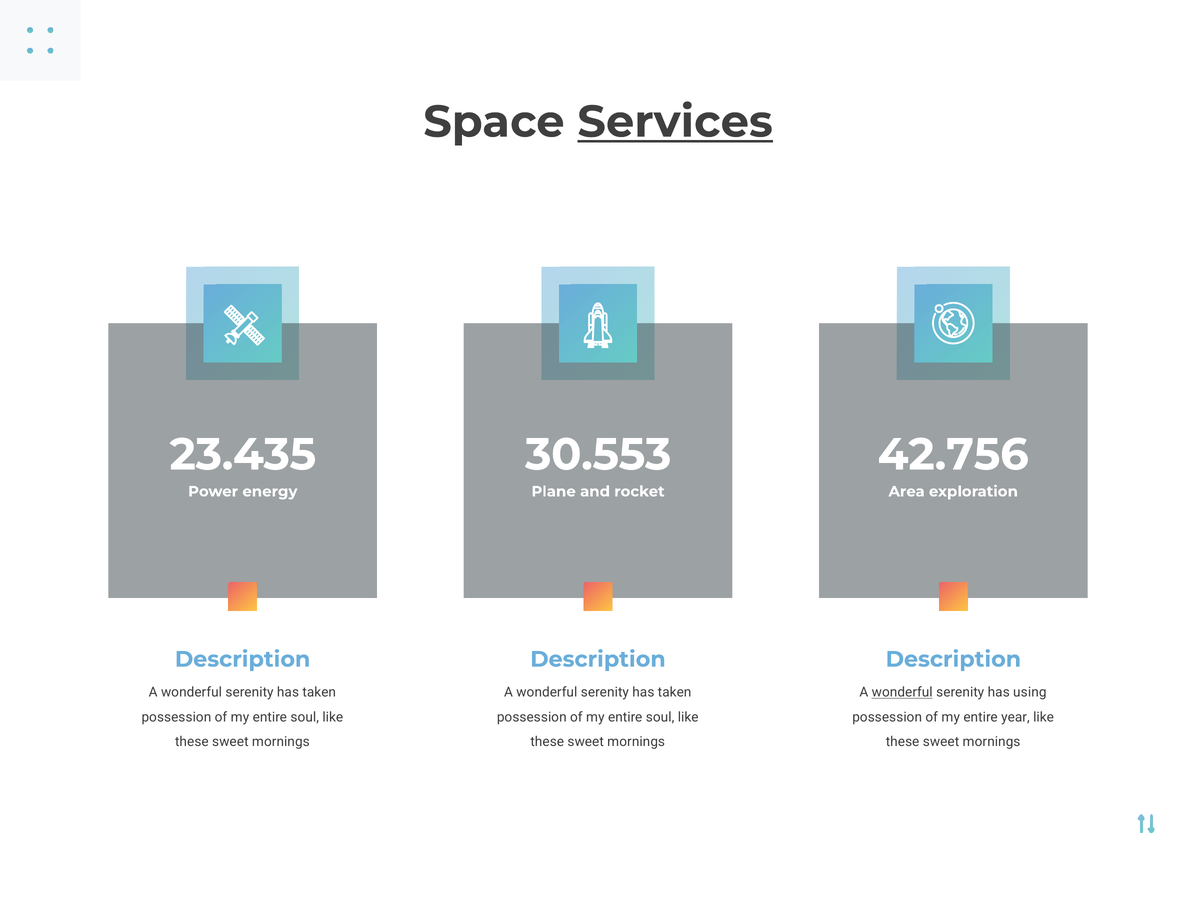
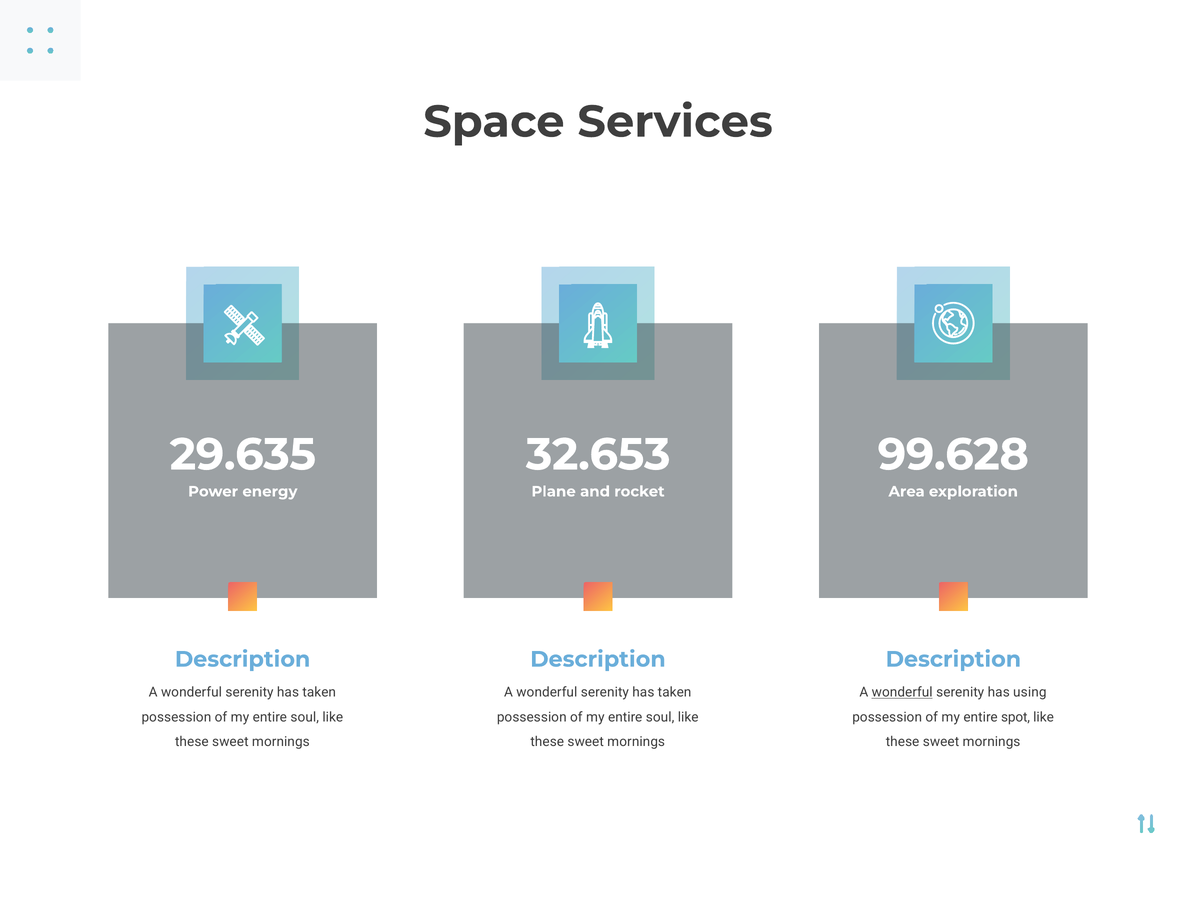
Services underline: present -> none (675, 122)
23.435: 23.435 -> 29.635 (243, 455)
30.553: 30.553 -> 32.653 (598, 455)
42.756: 42.756 -> 99.628 (953, 455)
year: year -> spot (1016, 717)
